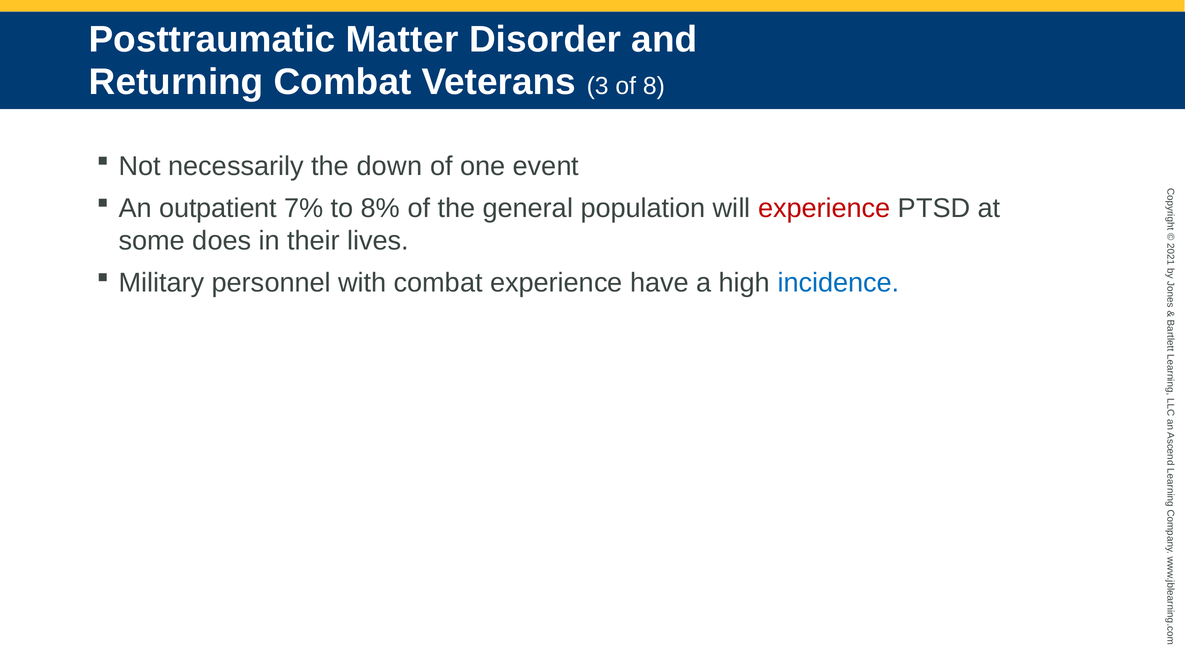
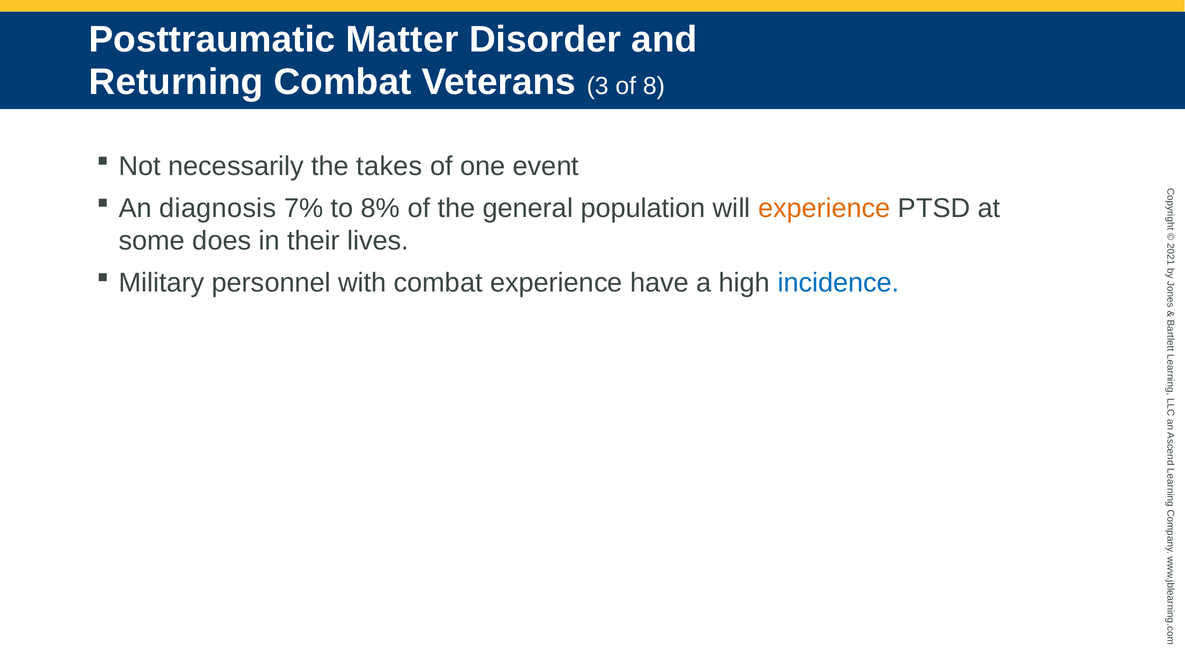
down: down -> takes (389, 166)
outpatient: outpatient -> diagnosis (218, 208)
experience colour: red -> orange (824, 208)
